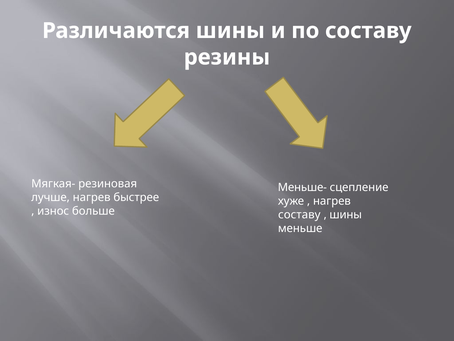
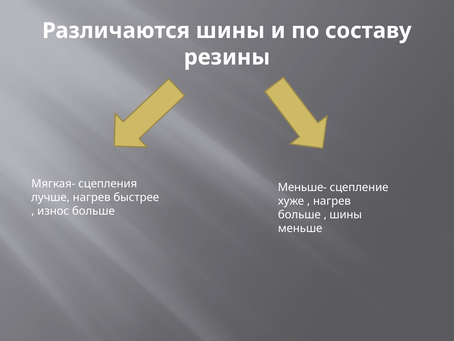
резиновая: резиновая -> сцепления (108, 184)
составу: составу -> больше (299, 214)
